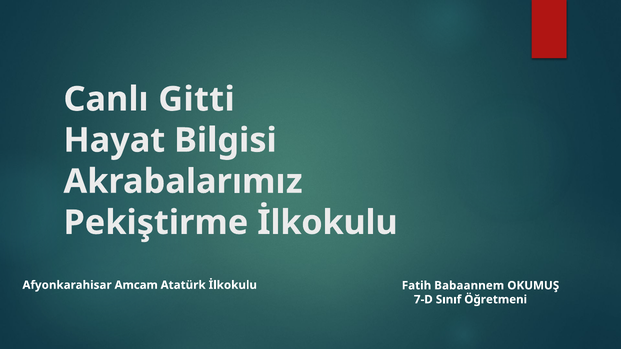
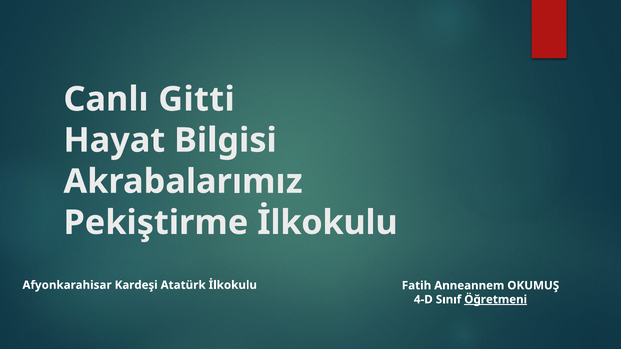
Amcam: Amcam -> Kardeşi (136, 285)
Babaannem: Babaannem -> Anneannem (469, 286)
7-D: 7-D -> 4-D (423, 300)
Öğretmeni underline: none -> present (496, 300)
